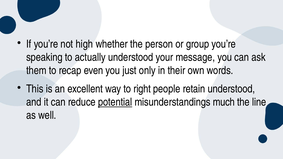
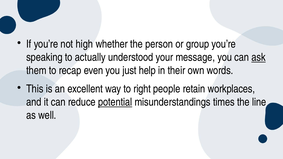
ask underline: none -> present (259, 57)
only: only -> help (147, 71)
retain understood: understood -> workplaces (231, 89)
much: much -> times (224, 102)
